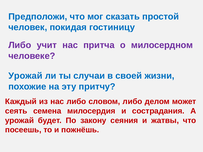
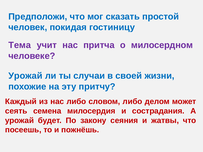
Либо: Либо -> Тема (20, 45)
